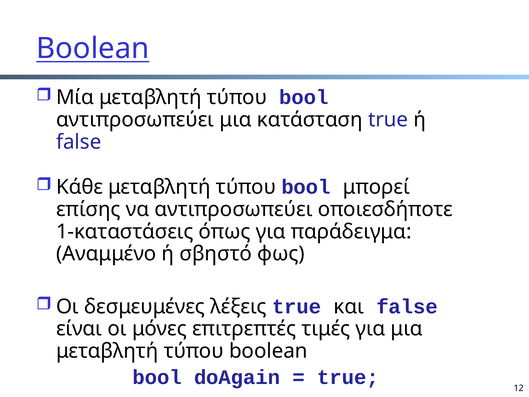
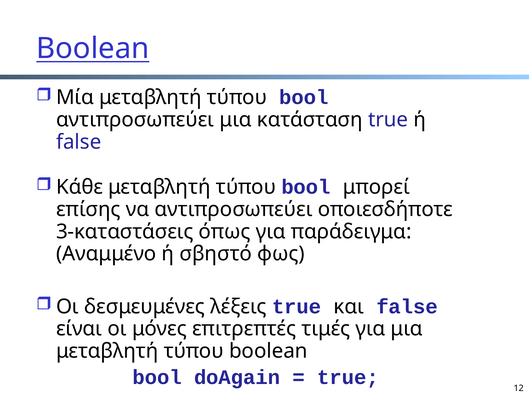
1-καταστάσεις: 1-καταστάσεις -> 3-καταστάσεις (125, 231)
